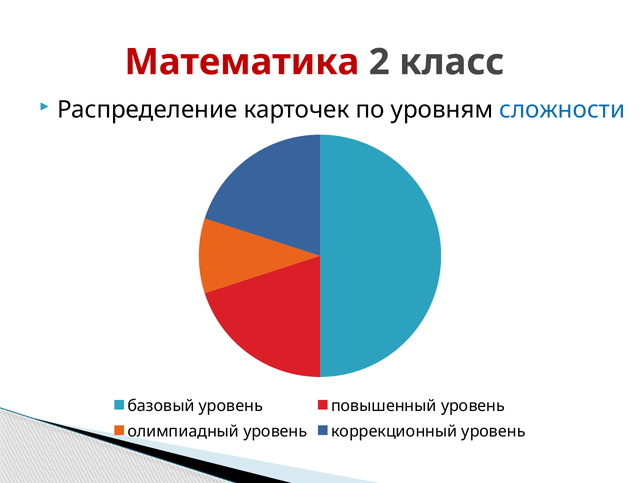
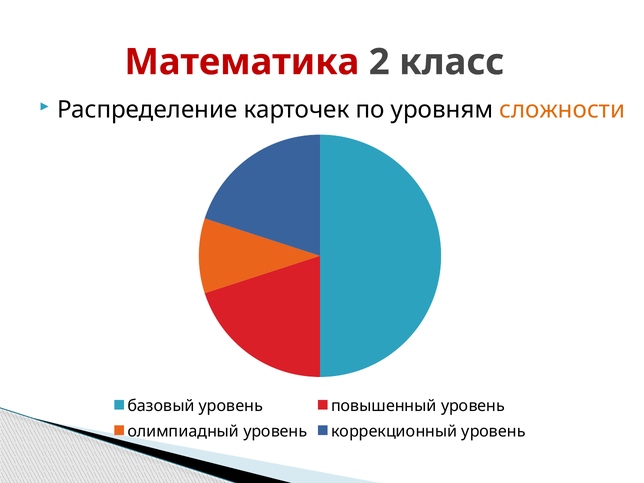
сложности colour: blue -> orange (562, 110)
